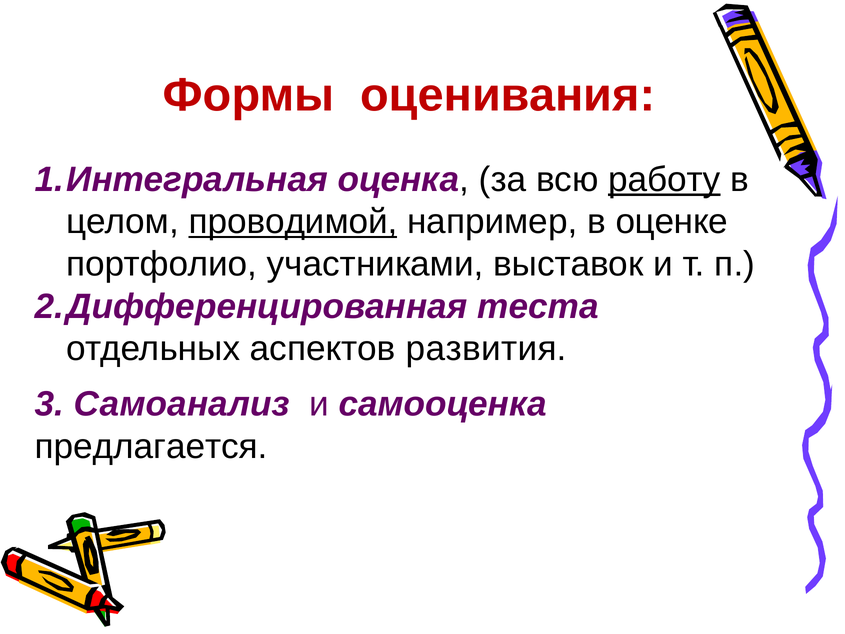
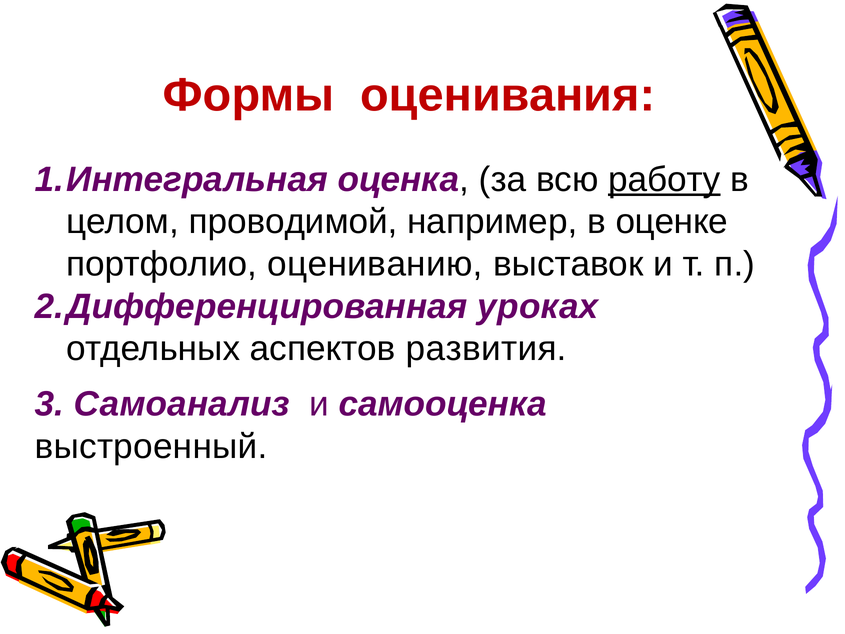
проводимой underline: present -> none (293, 222)
участниками: участниками -> оцениванию (375, 264)
теста: теста -> уроках (538, 306)
предлагается: предлагается -> выстроенный (151, 446)
